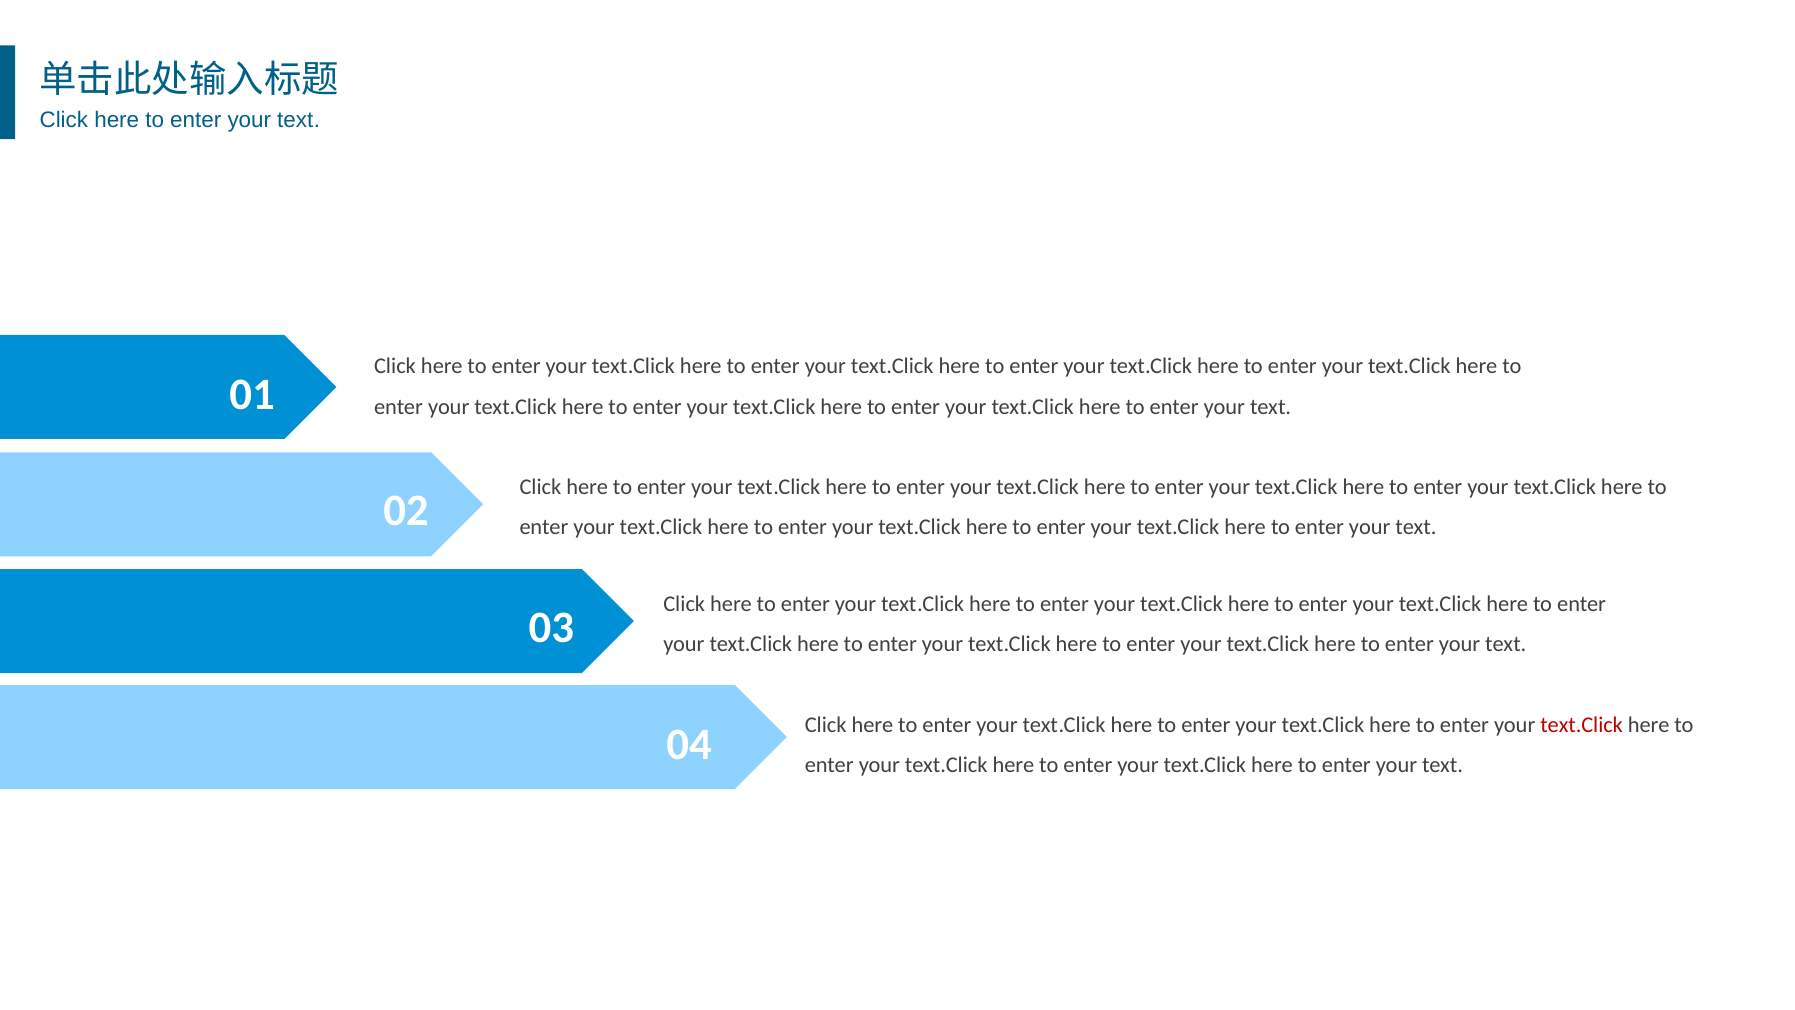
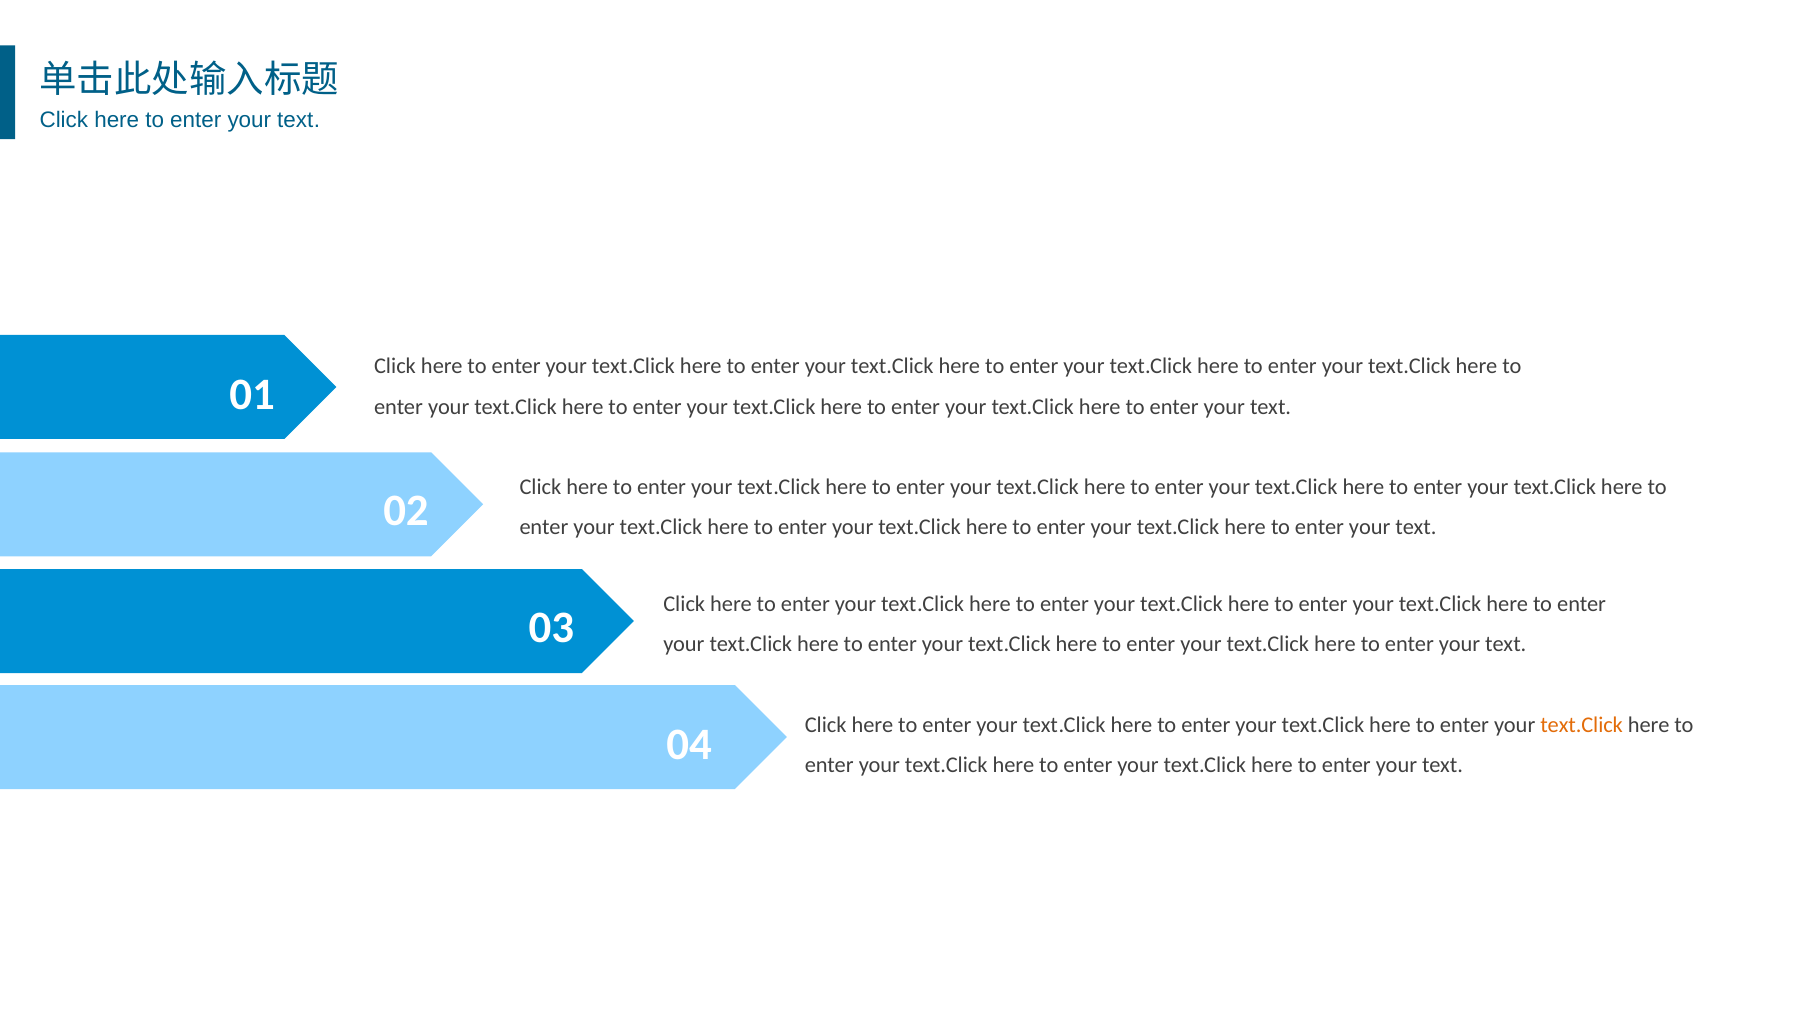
text.Click colour: red -> orange (1582, 725)
